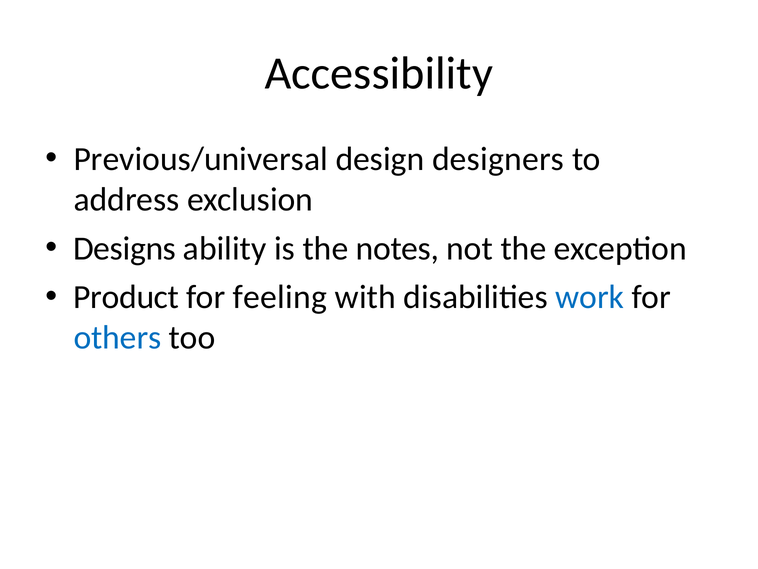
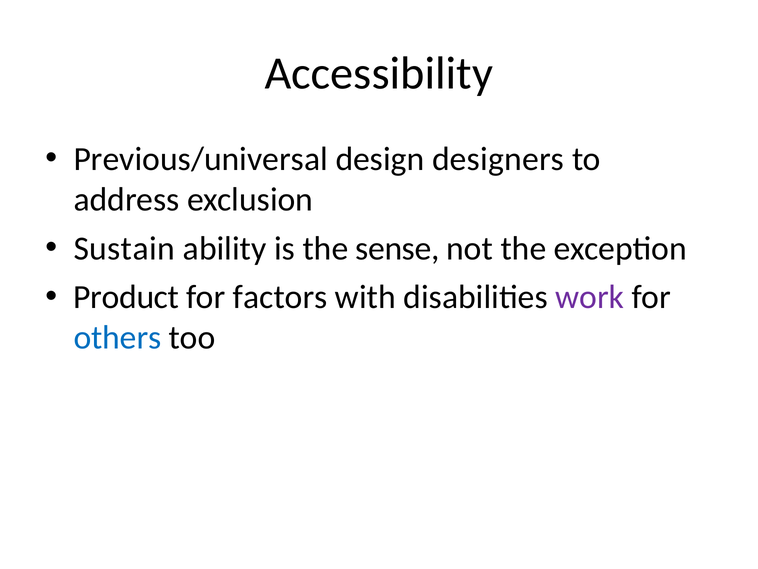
Designs: Designs -> Sustain (124, 248)
notes: notes -> sense (397, 248)
feeling: feeling -> factors (280, 297)
work colour: blue -> purple (590, 297)
